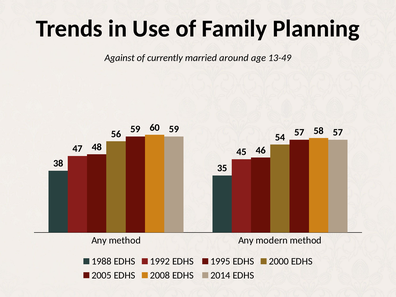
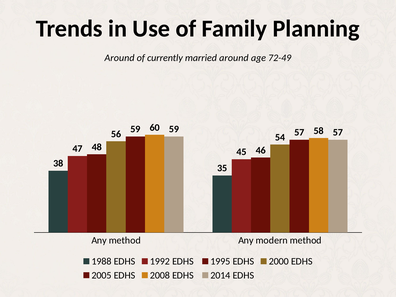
Against: Against -> Around (119, 58)
13-49: 13-49 -> 72-49 (280, 58)
